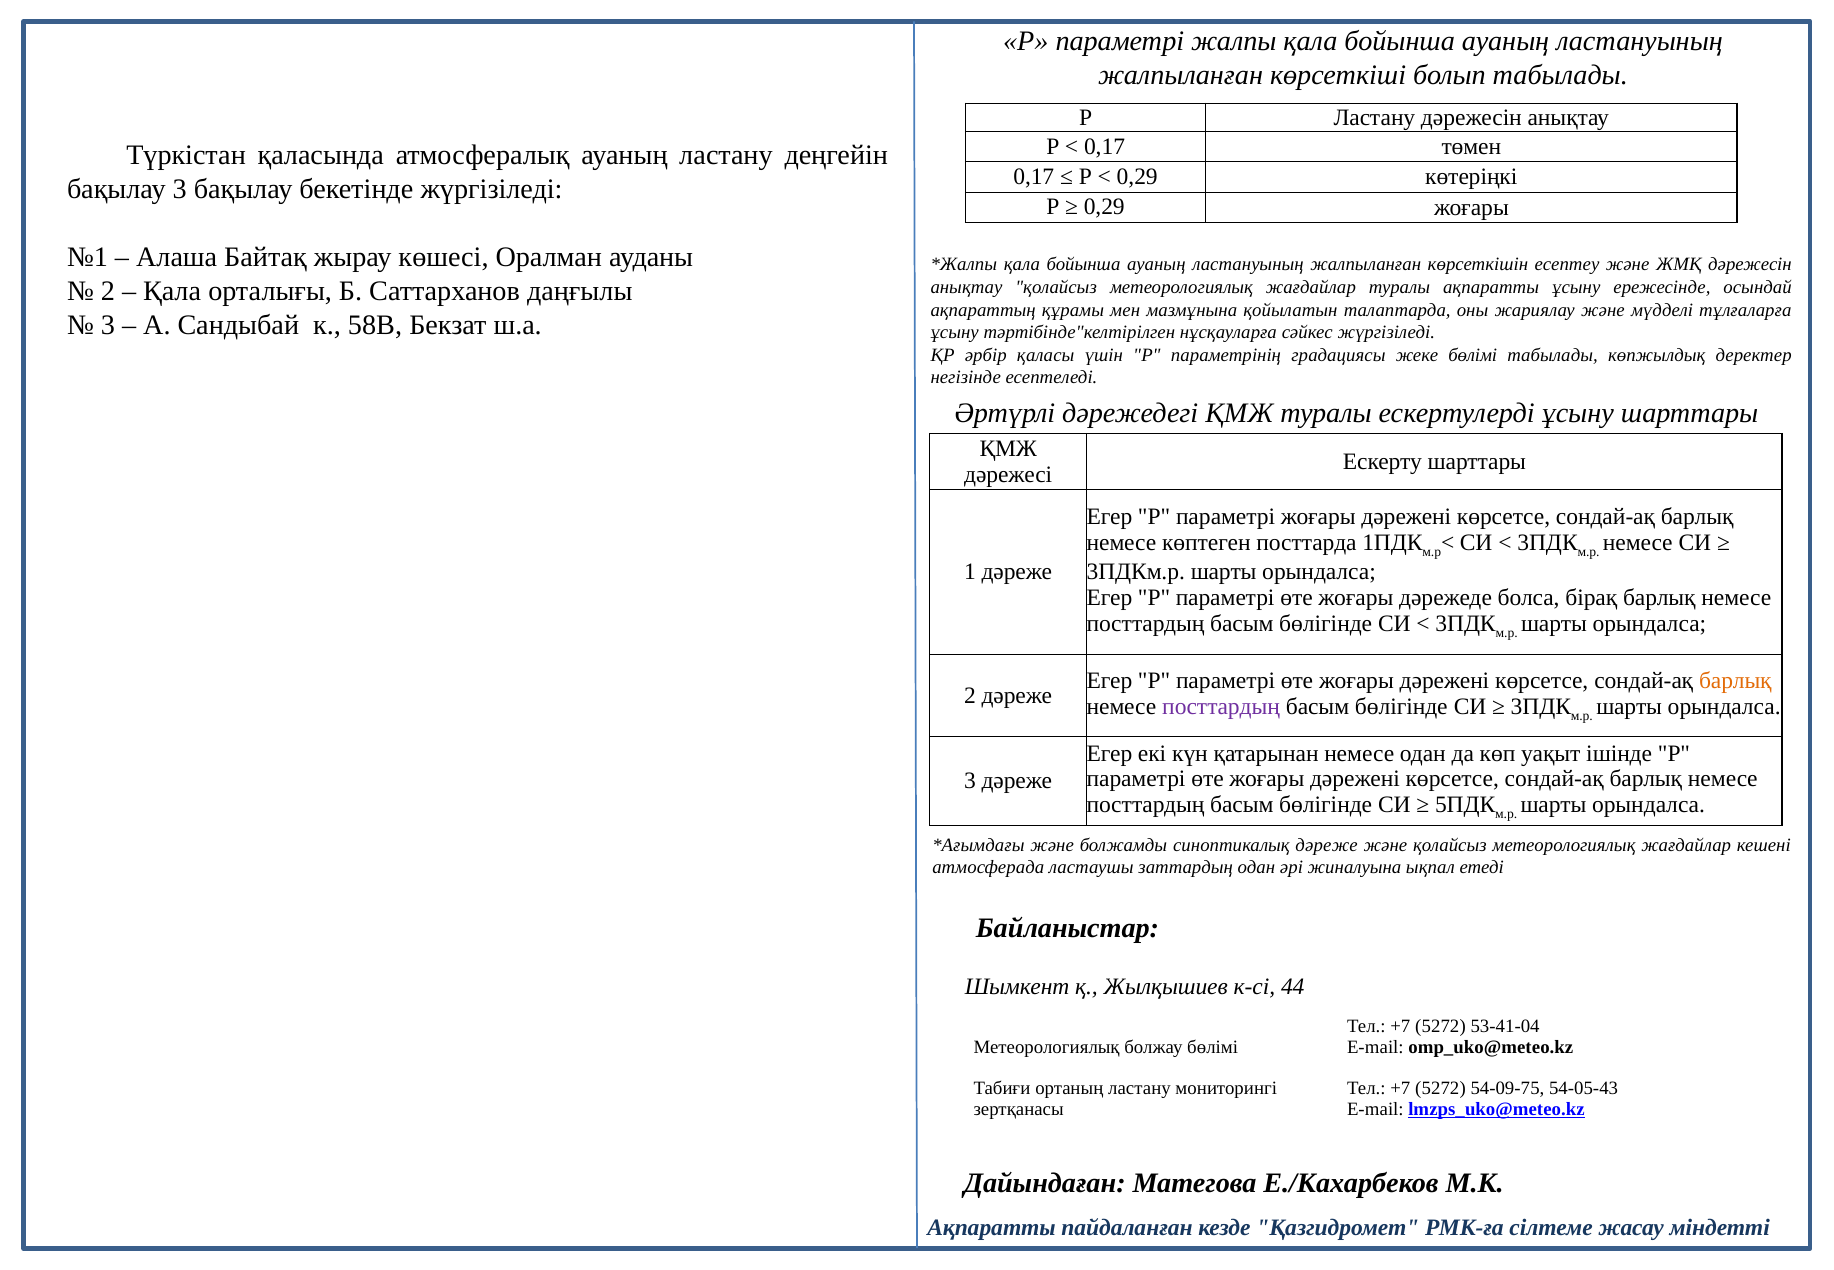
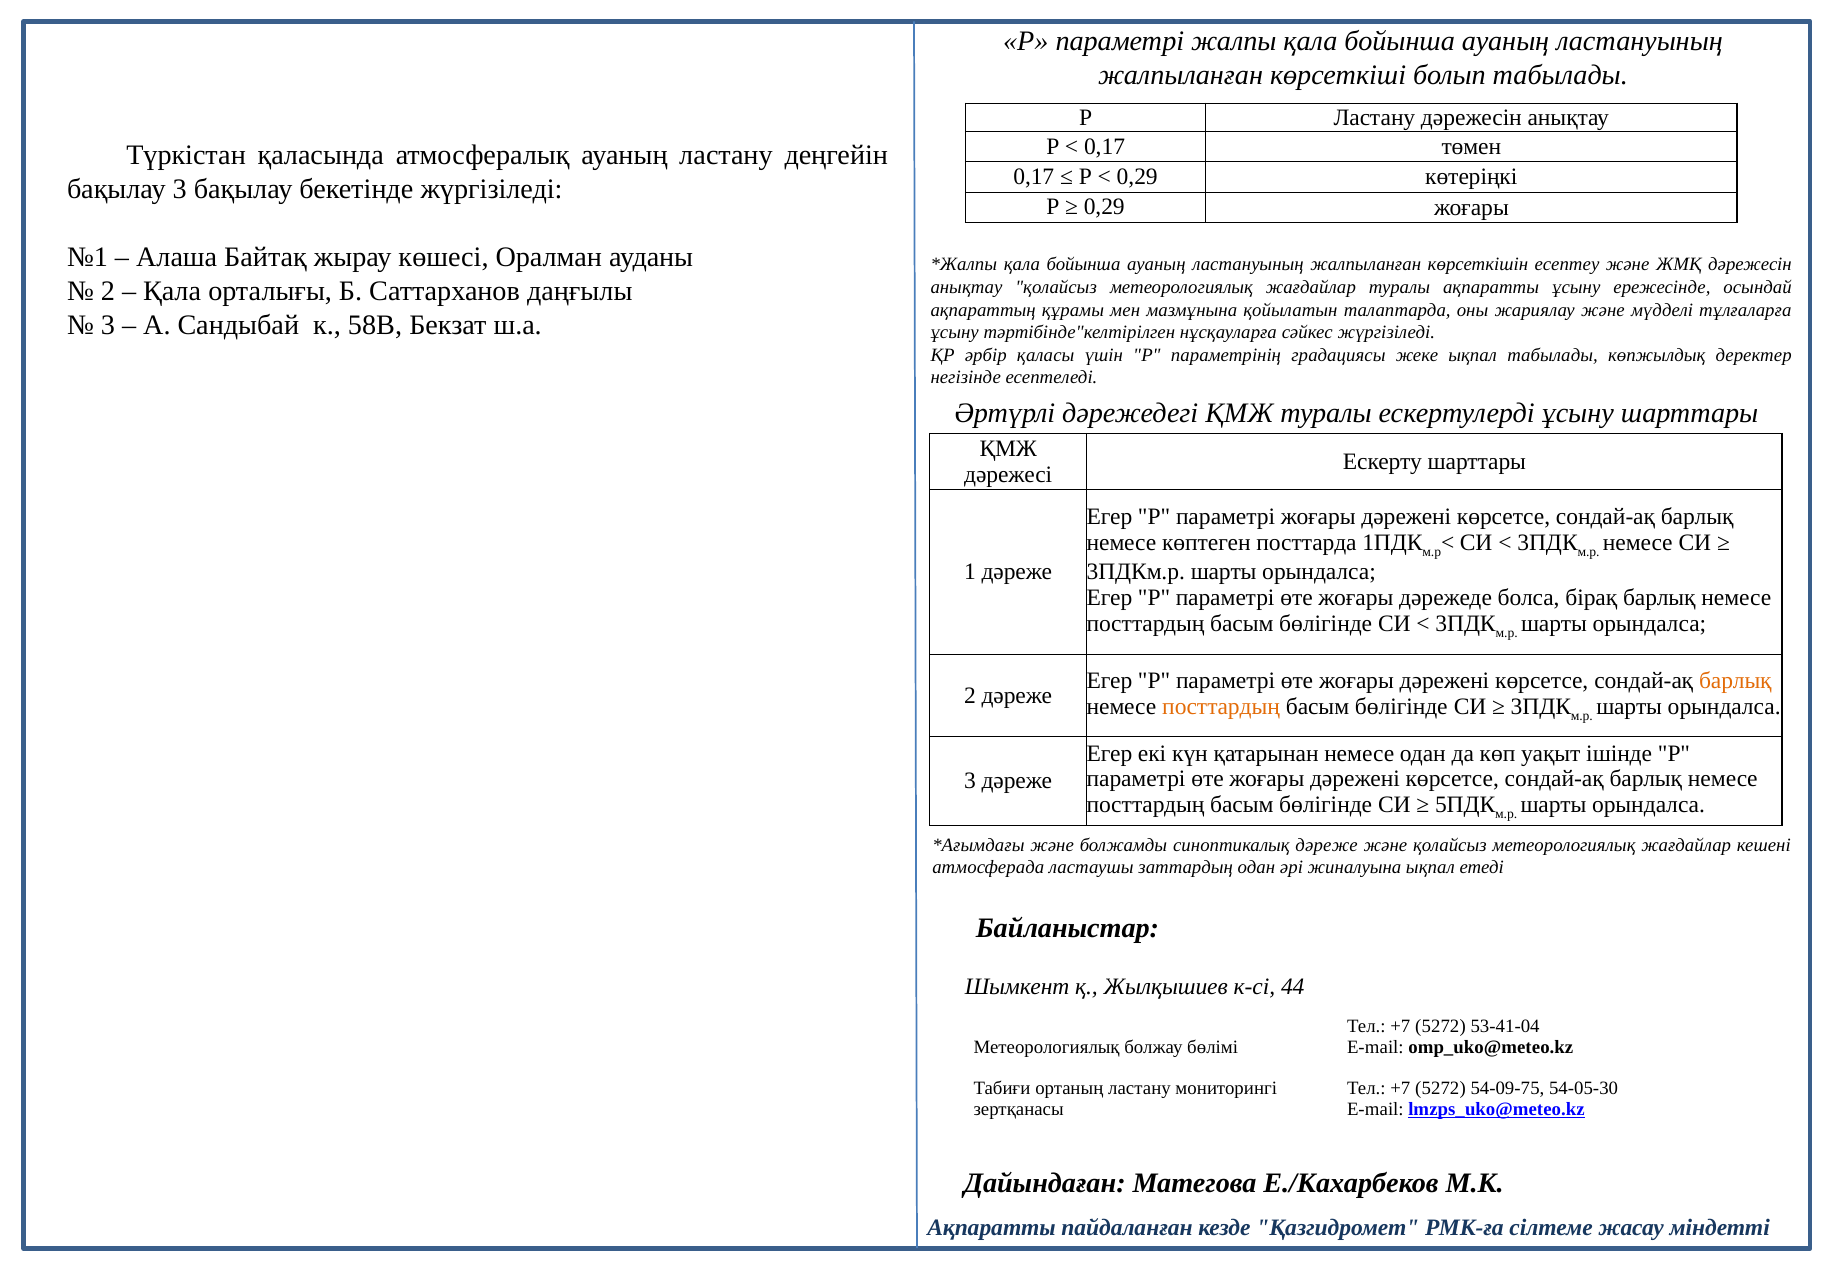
жеке бөлімі: бөлімі -> ықпал (1473, 355)
посттардың colour: purple -> orange (1221, 706)
54-05-43: 54-05-43 -> 54-05-30 (1584, 1088)
